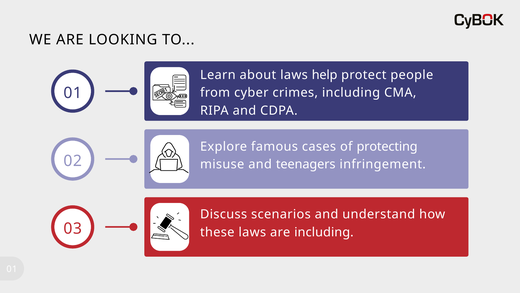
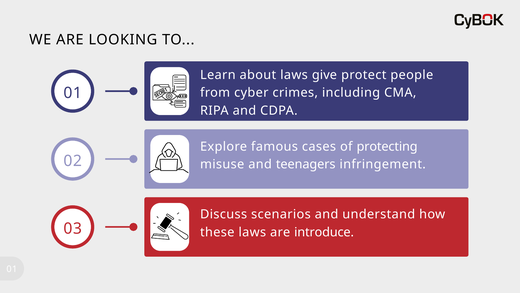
help: help -> give (324, 75)
are including: including -> introduce (324, 232)
